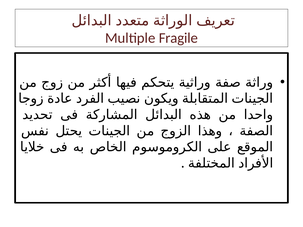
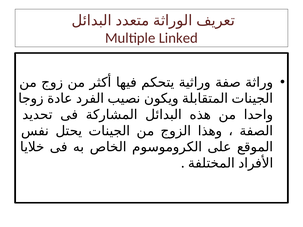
Fragile: Fragile -> Linked (178, 38)
